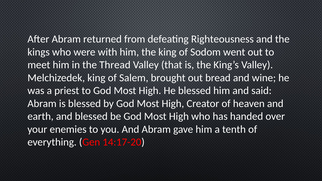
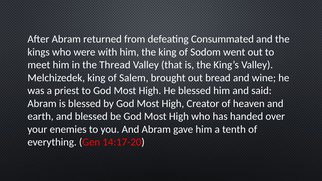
Righteousness: Righteousness -> Consummated (222, 39)
